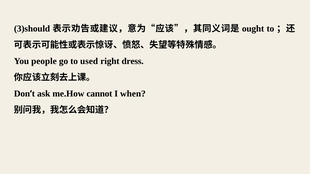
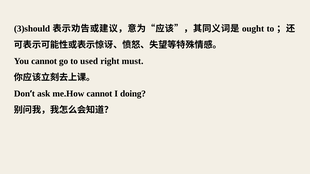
You people: people -> cannot (44, 61)
dress: dress -> must (133, 61)
when: when -> doing (133, 94)
